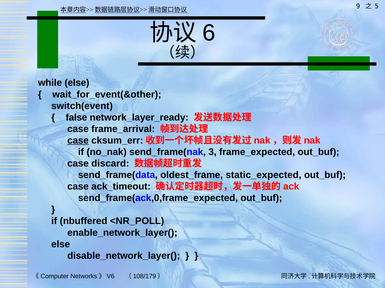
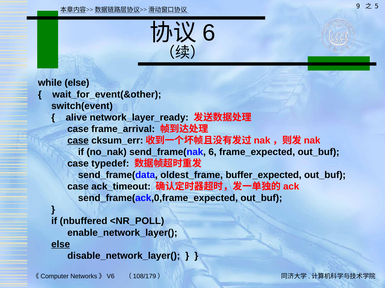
false: false -> alive (76, 118)
send_frame(nak 3: 3 -> 6 (212, 152)
discard: discard -> typedef (110, 164)
static_expected: static_expected -> buffer_expected (264, 175)
else underline: none -> present (61, 245)
